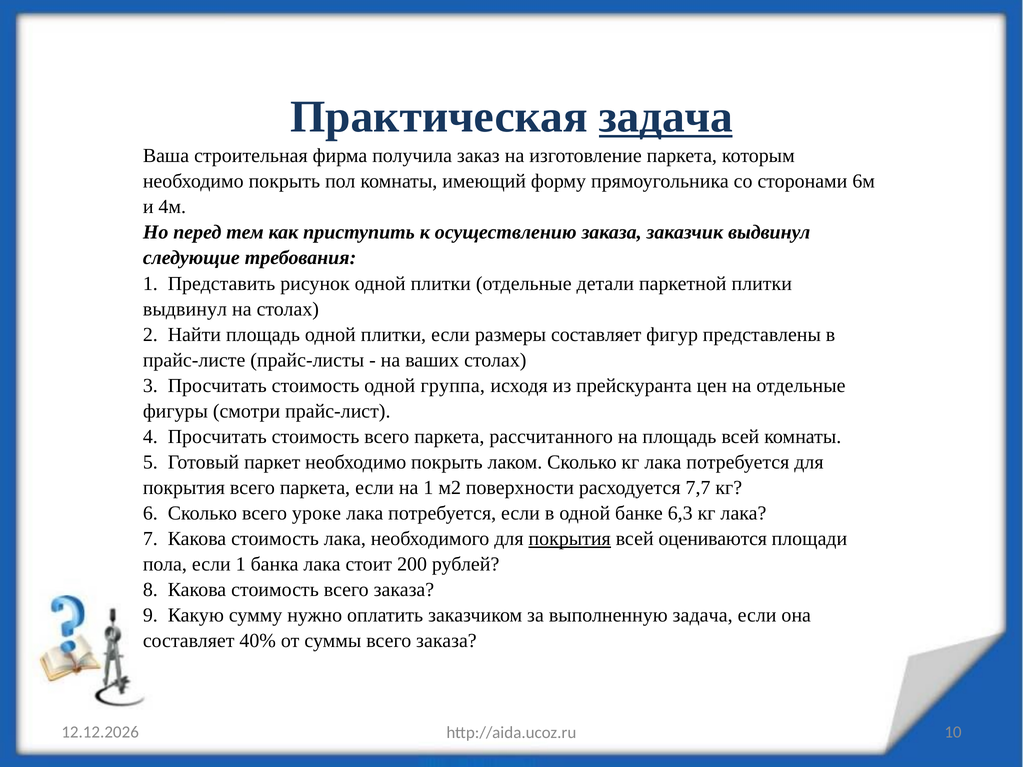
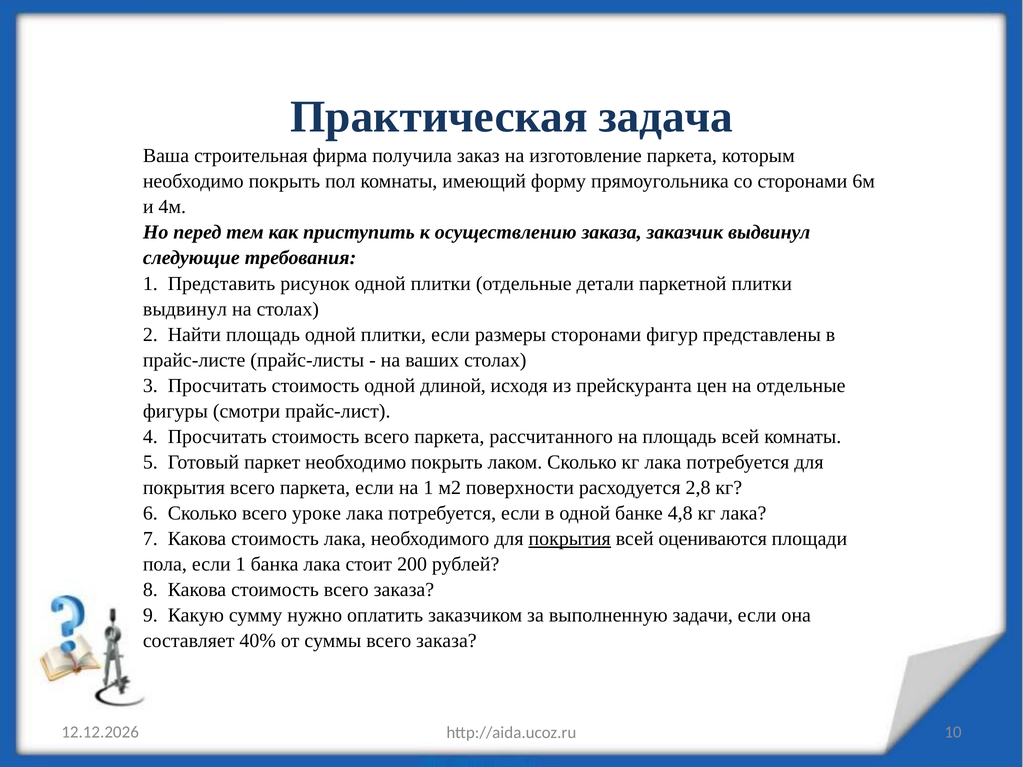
задача underline: present -> none (666, 117)
размеры составляет: составляет -> сторонами (596, 335)
группа: группа -> длиной (453, 386)
7,7: 7,7 -> 2,8 (698, 488)
6,3: 6,3 -> 4,8 (680, 513)
выполненную задача: задача -> задачи (703, 615)
